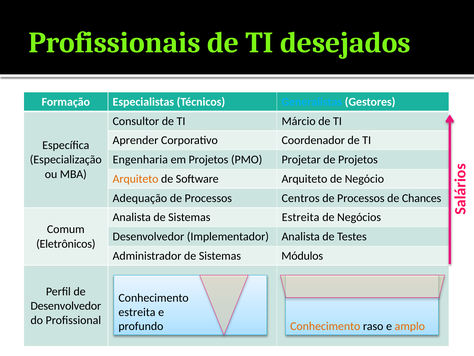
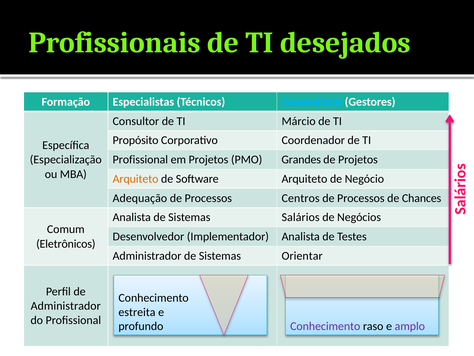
Aprender: Aprender -> Propósito (136, 140)
Engenharia: Engenharia -> Profissional (140, 159)
Projetar: Projetar -> Grandes (301, 159)
Sistemas Estreita: Estreita -> Salários (301, 217)
Módulos: Módulos -> Orientar (302, 256)
Desenvolvedor: Desenvolvedor -> Administrador (66, 305)
Conhecimento colour: orange -> purple (325, 326)
amplo colour: orange -> purple (410, 326)
